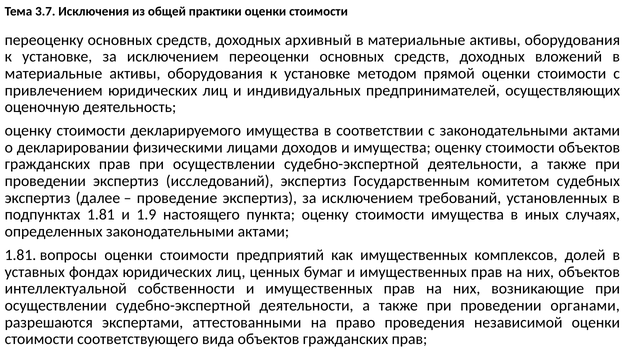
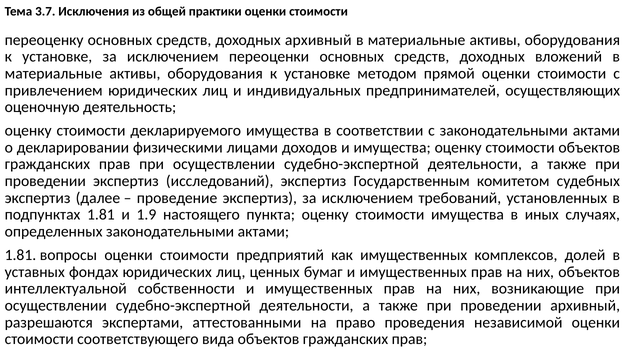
проведении органами: органами -> архивный (585, 306)
